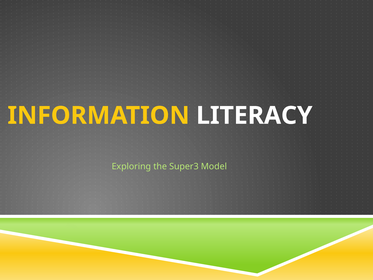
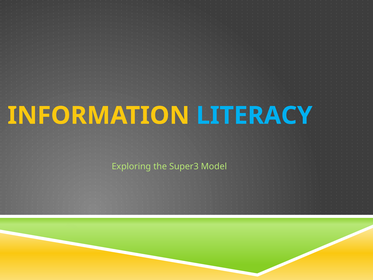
LITERACY colour: white -> light blue (254, 115)
